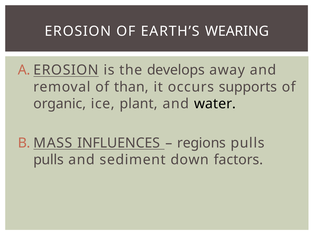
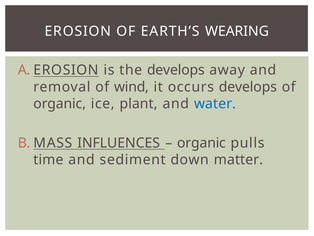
than: than -> wind (132, 87)
occurs supports: supports -> develops (248, 87)
water colour: black -> blue (215, 103)
regions: regions -> organic (202, 143)
pulls: pulls -> time (48, 159)
factors: factors -> matter (238, 159)
